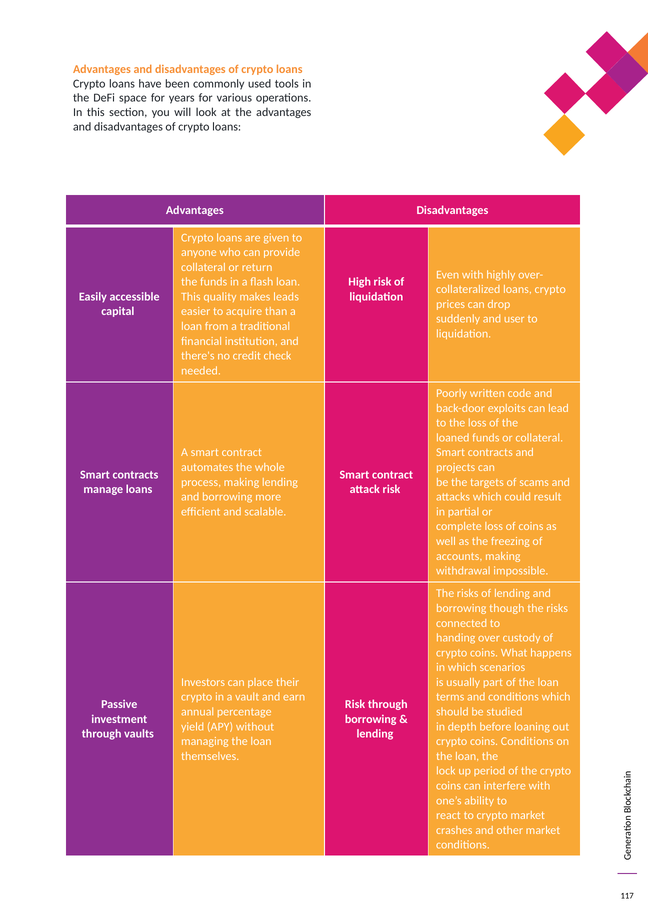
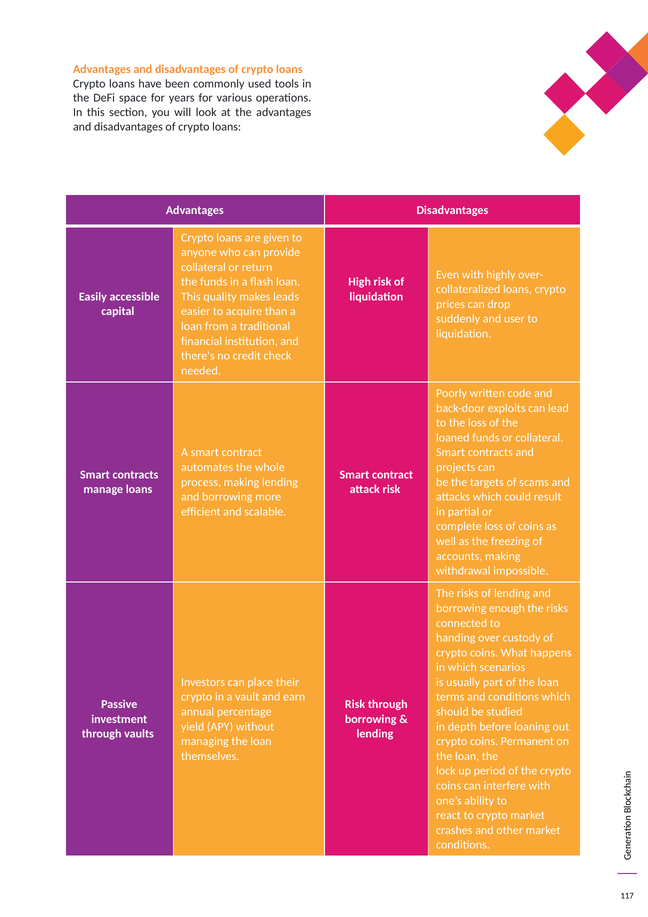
though: though -> enough (507, 608)
coins Conditions: Conditions -> Permanent (527, 741)
